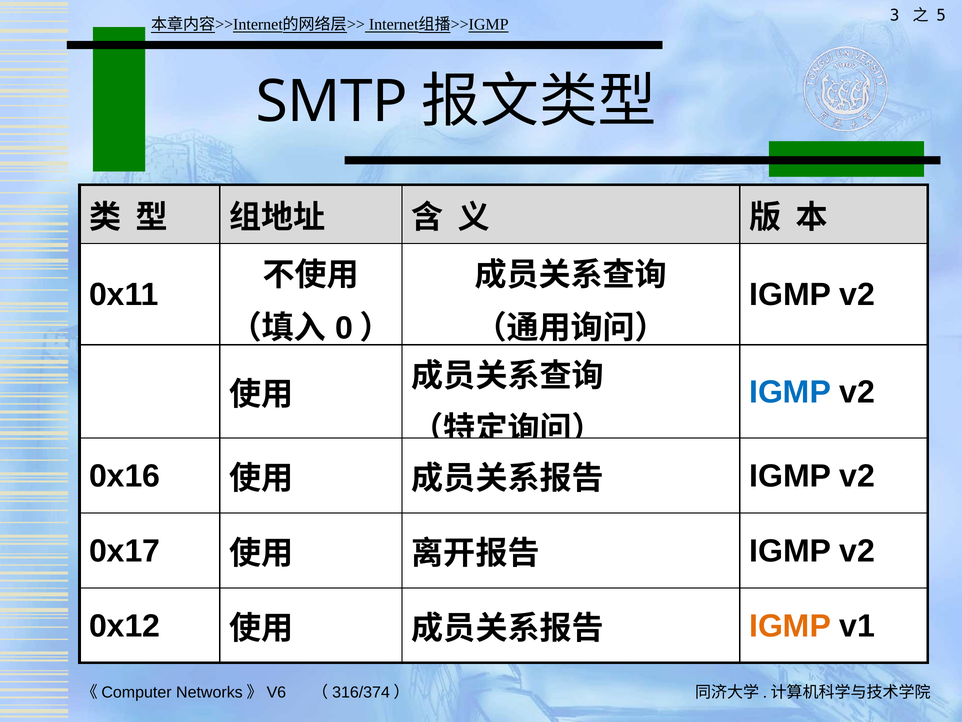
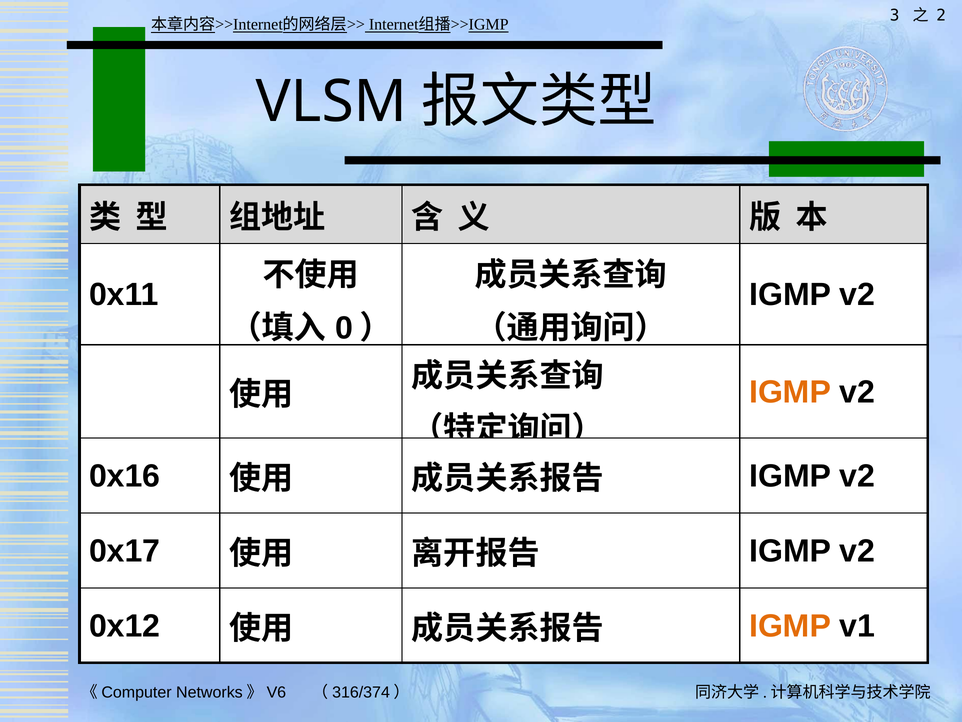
5: 5 -> 2 (941, 16)
SMTP: SMTP -> VLSM (331, 102)
IGMP colour: blue -> orange (790, 392)
